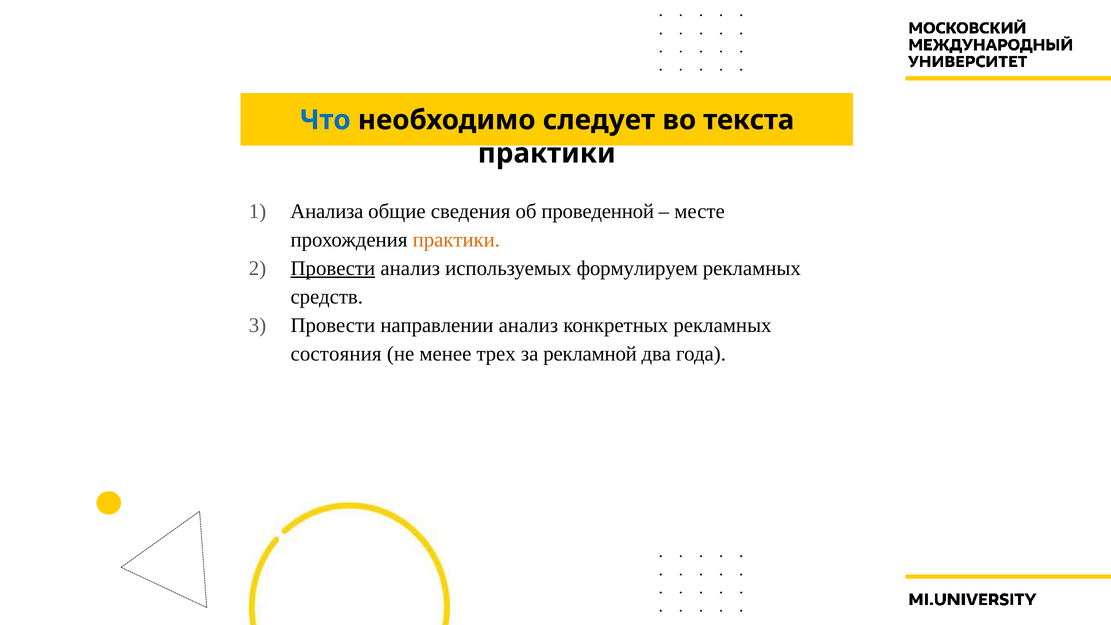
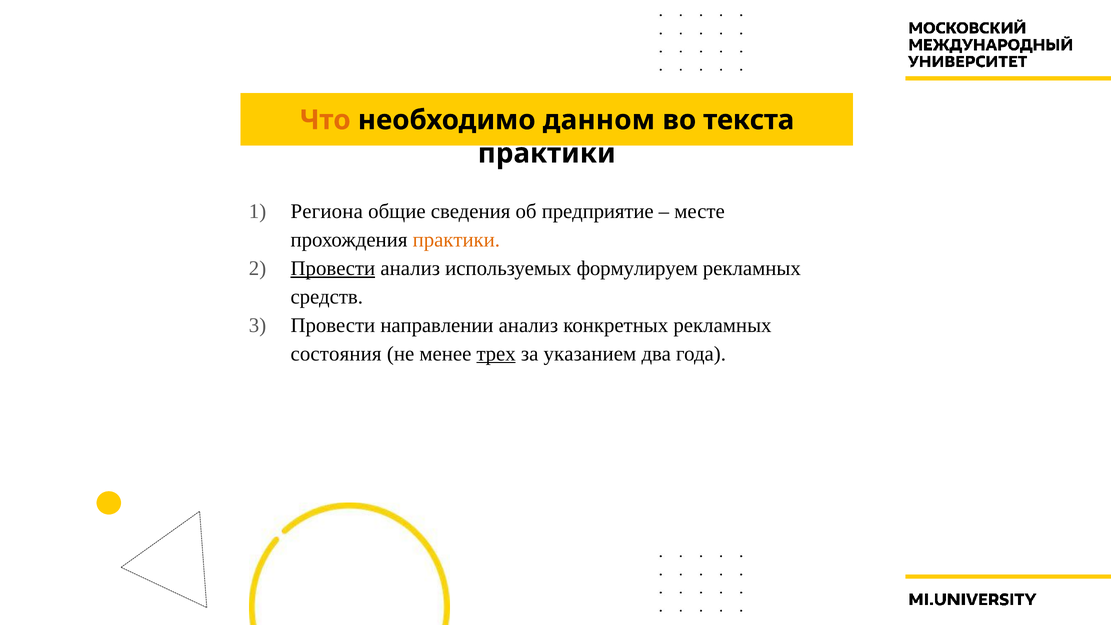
Что colour: blue -> orange (325, 120)
следует: следует -> данном (599, 120)
Анализа: Анализа -> Региона (327, 211)
проведенной: проведенной -> предприятие (598, 211)
трех underline: none -> present (496, 354)
рекламной: рекламной -> указанием (590, 354)
